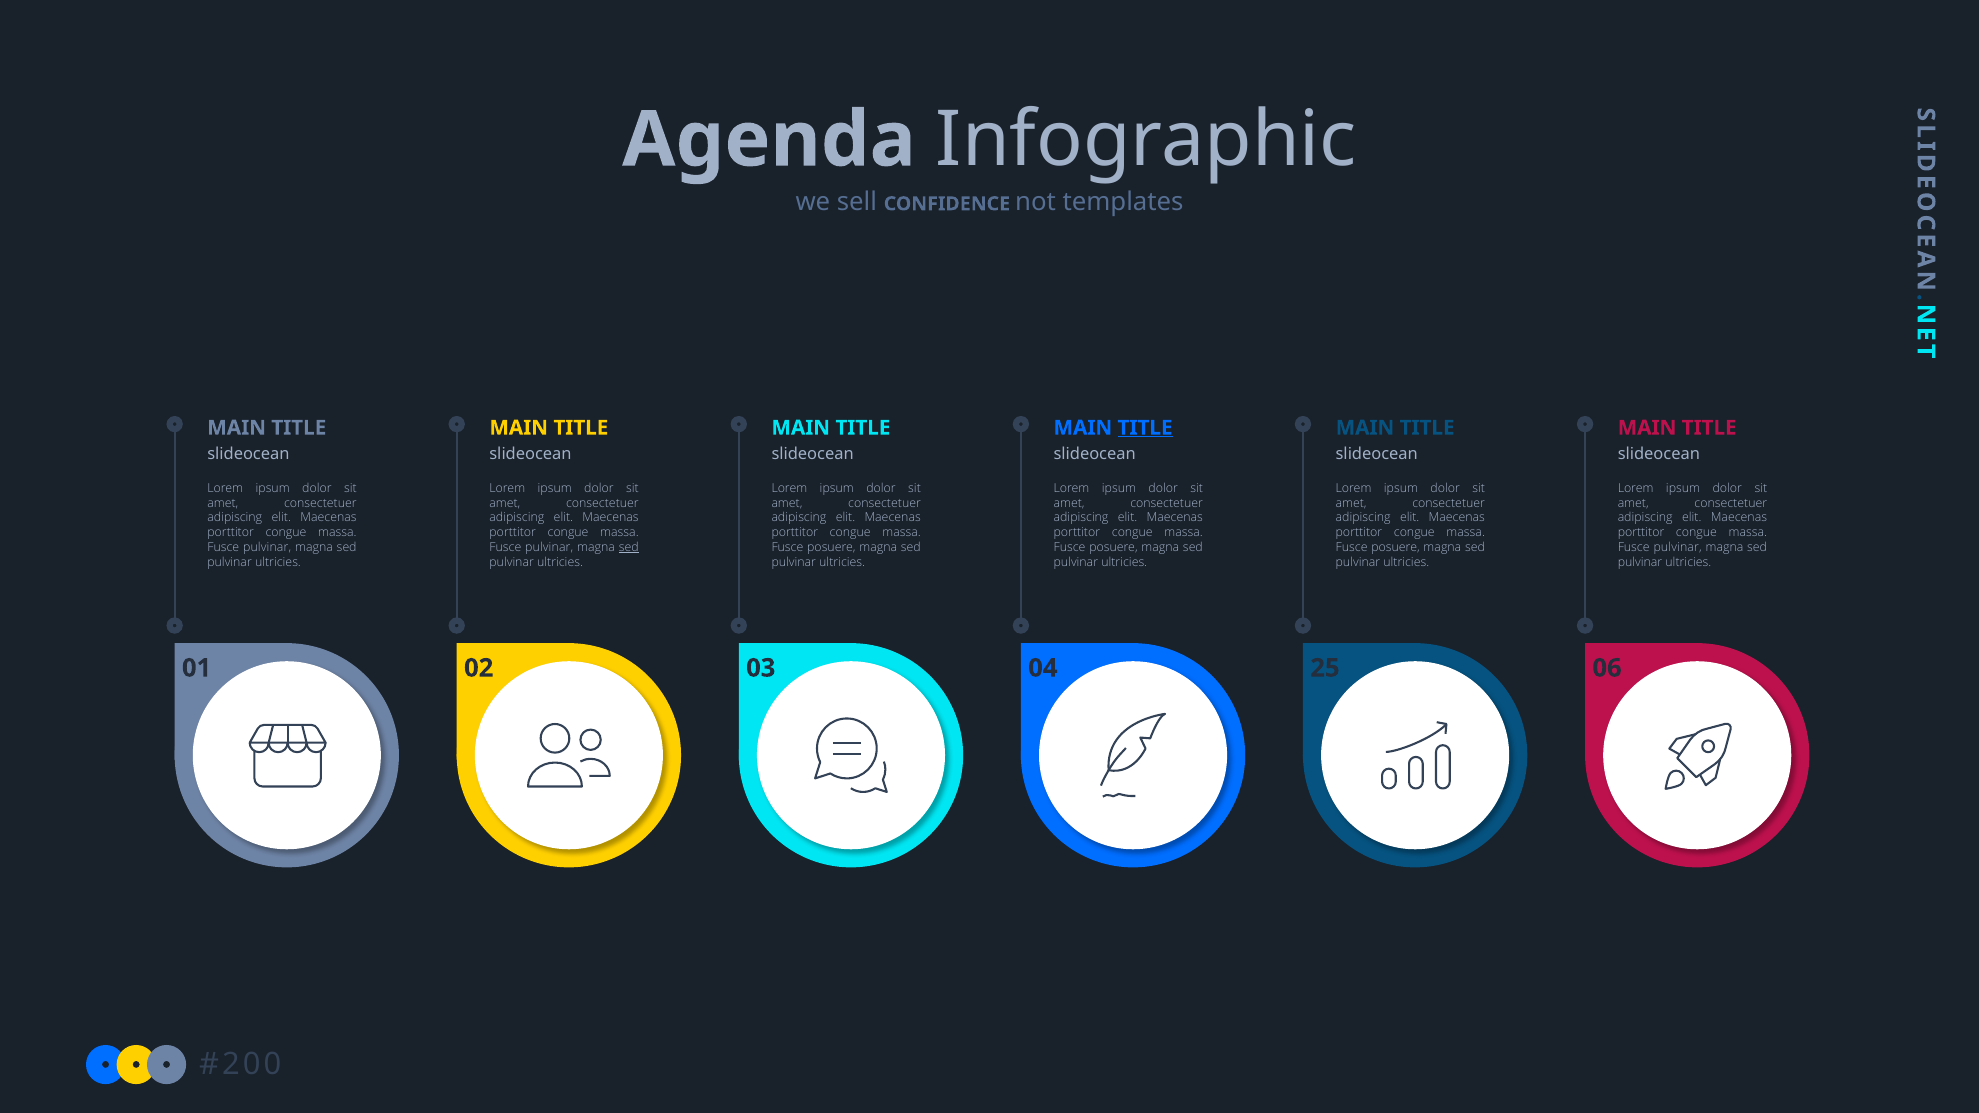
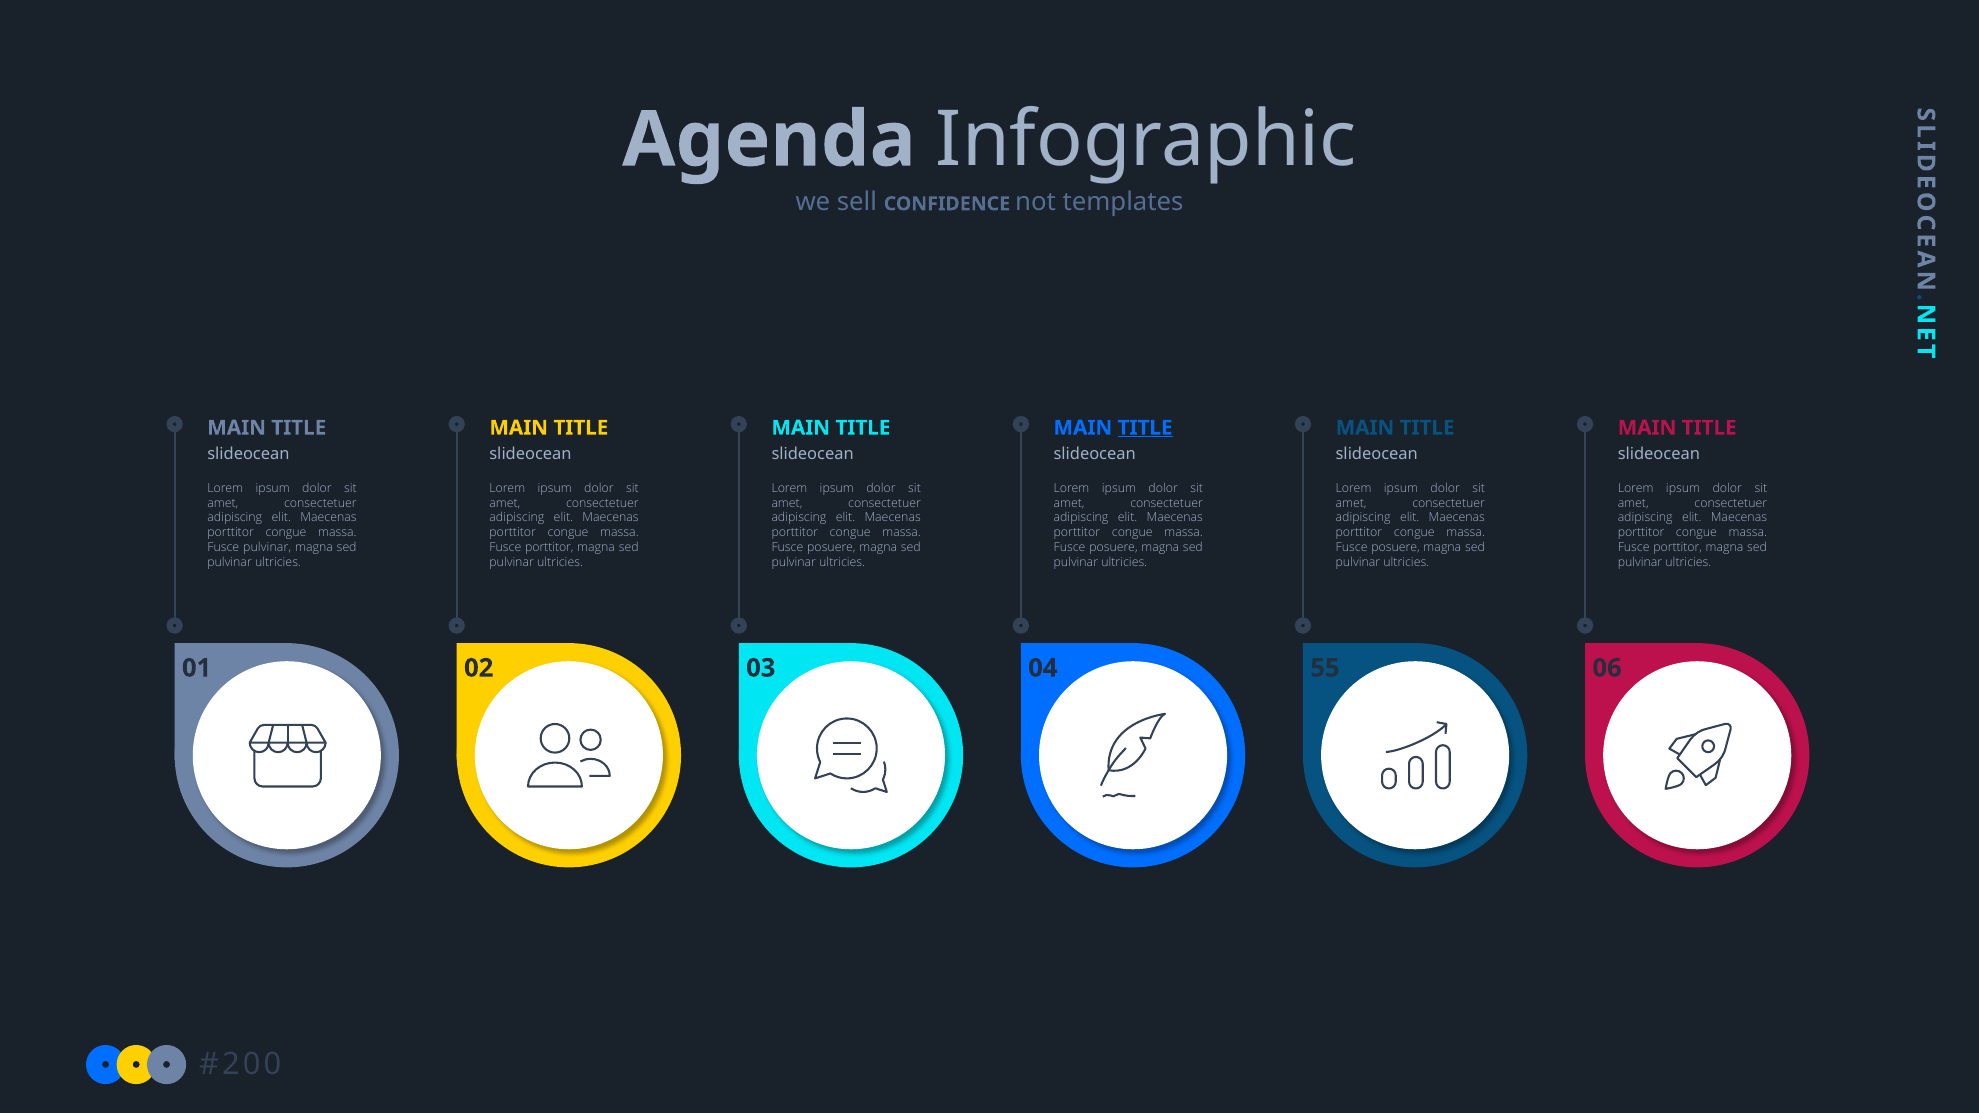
pulvinar: pulvinar -> porttitor (549, 548)
sed underline: present -> none (629, 548)
pulvinar: pulvinar -> porttitor (1678, 548)
25: 25 -> 55 (1325, 668)
